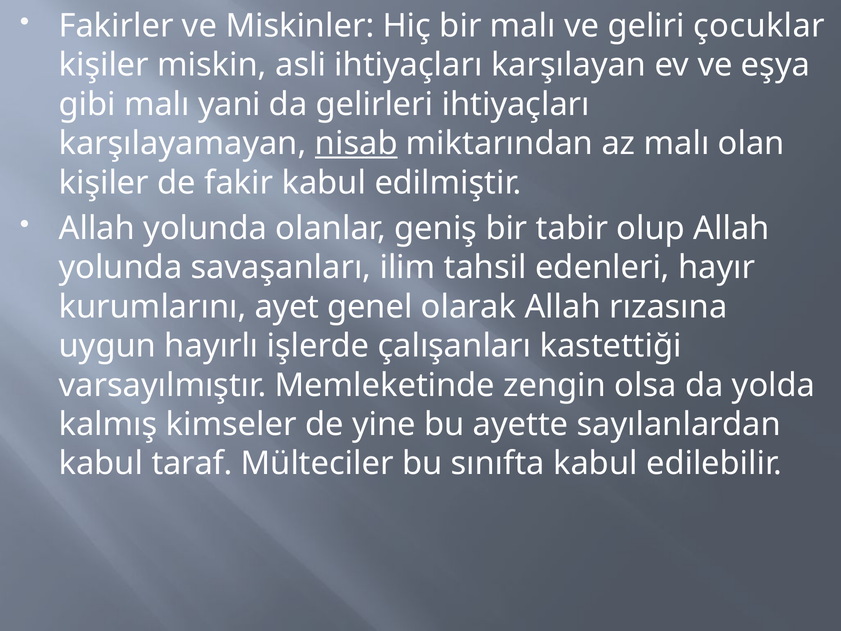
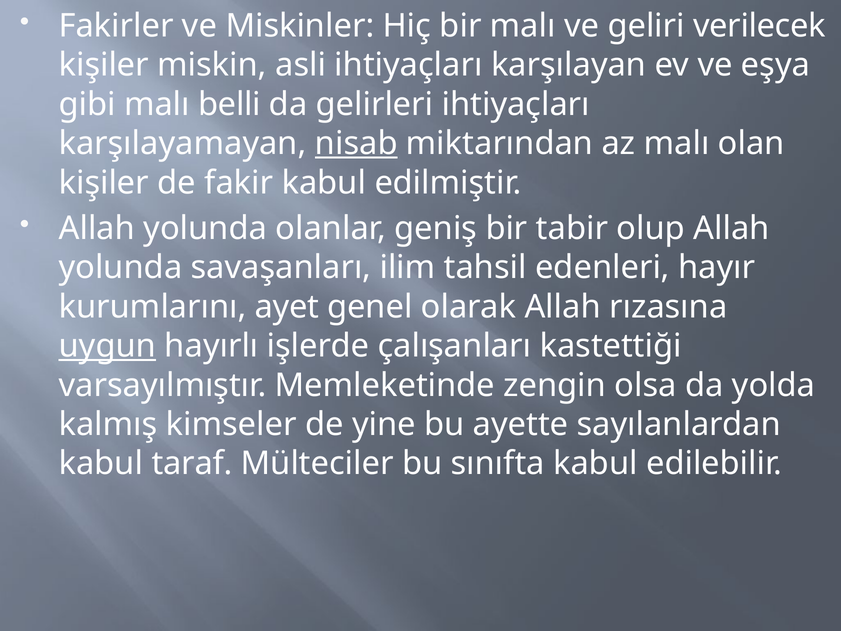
çocuklar: çocuklar -> verilecek (759, 26)
yani: yani -> belli (229, 104)
uygun underline: none -> present (107, 346)
